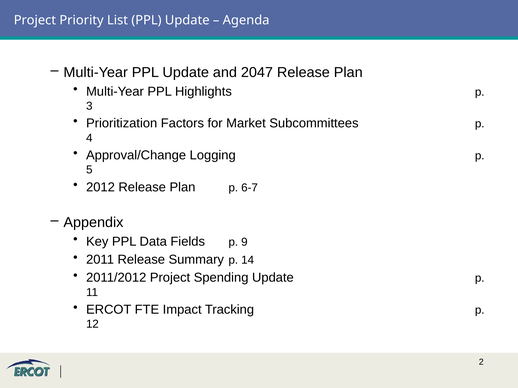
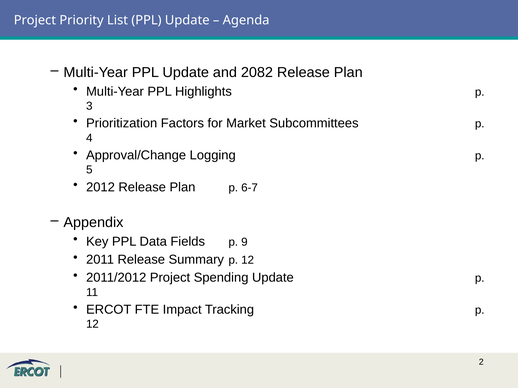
2047: 2047 -> 2082 (257, 73)
Summary p 14: 14 -> 12 (248, 260)
